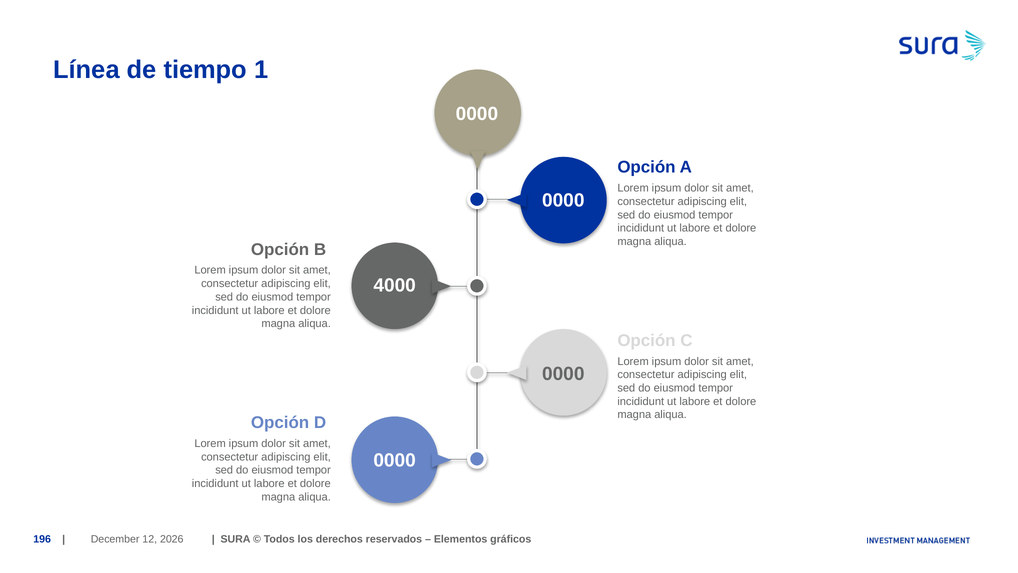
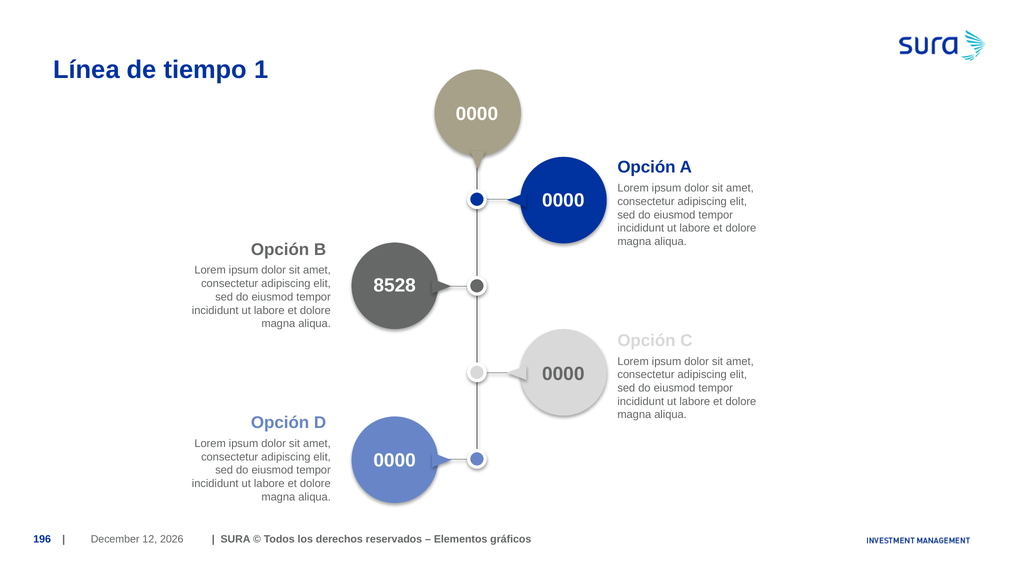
4000: 4000 -> 8528 (395, 285)
